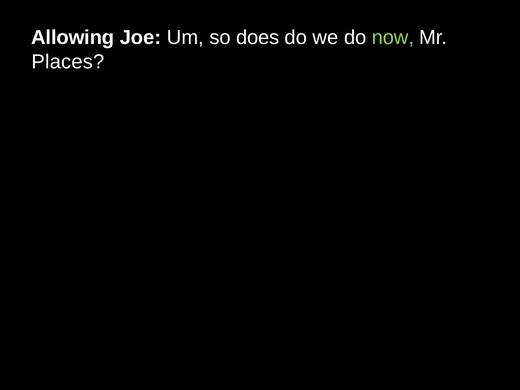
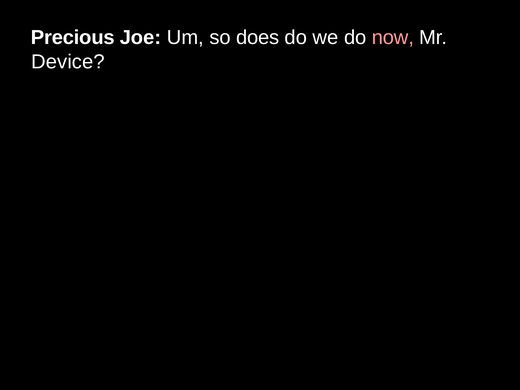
Allowing: Allowing -> Precious (73, 37)
now colour: light green -> pink (393, 37)
Places: Places -> Device (68, 62)
